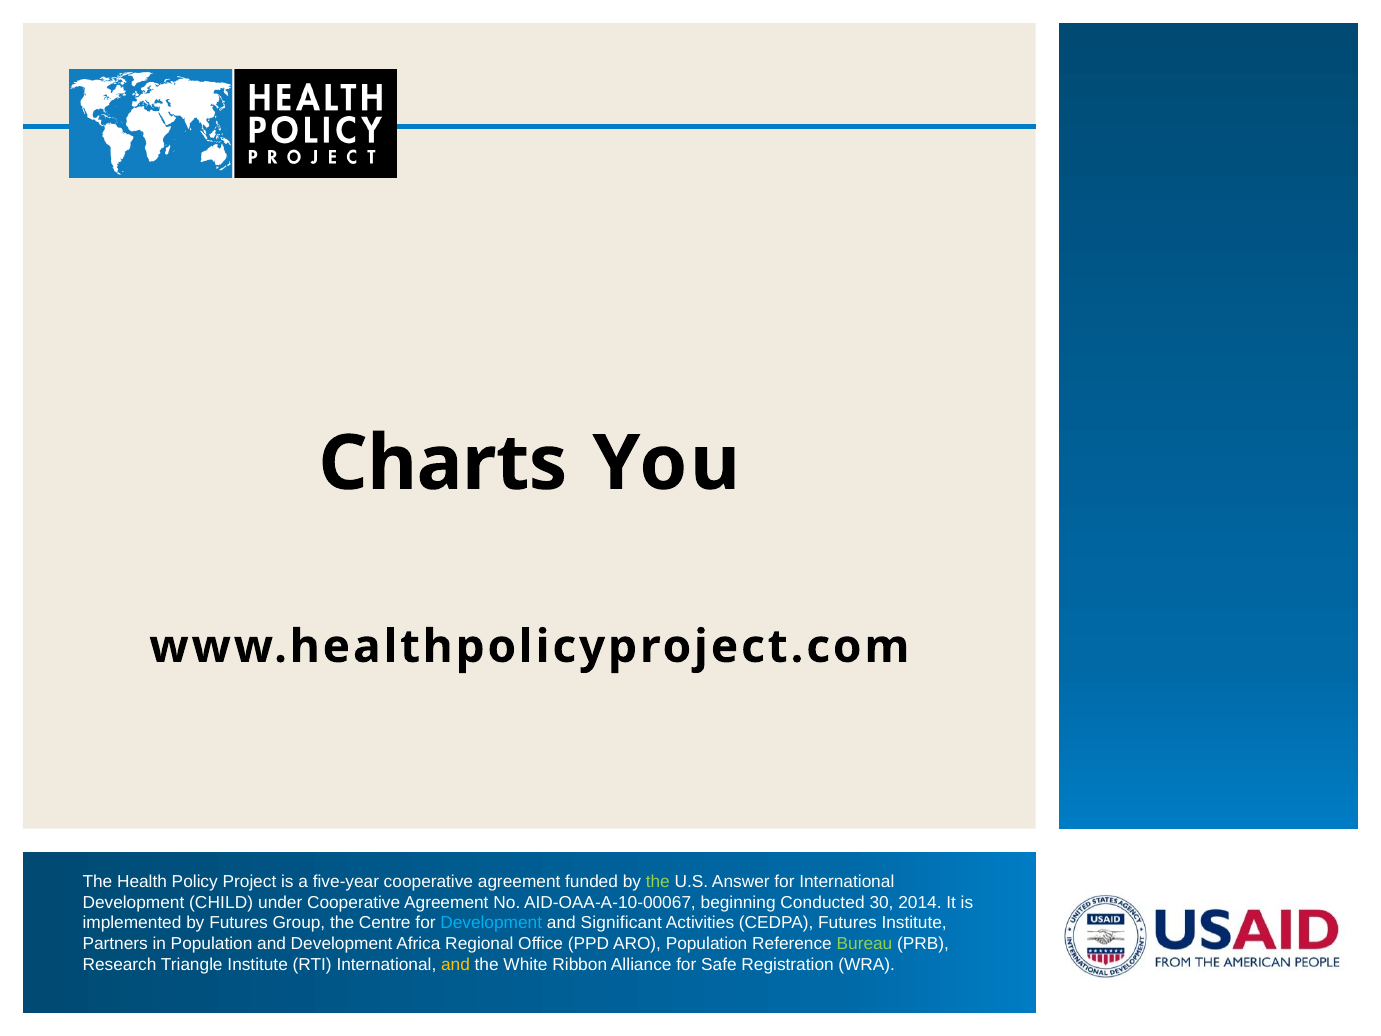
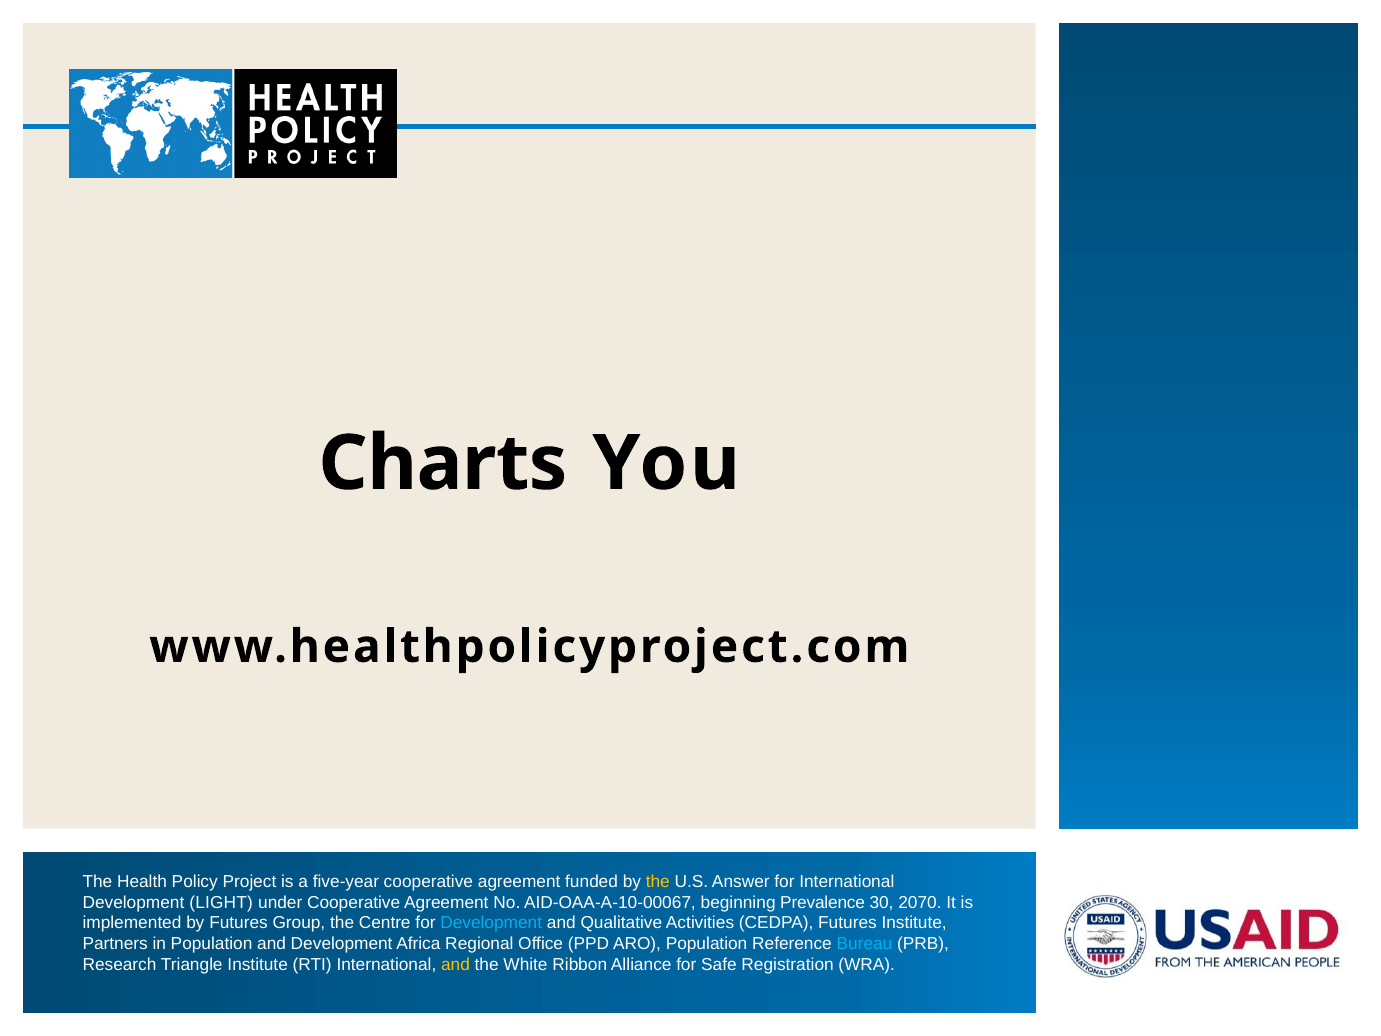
the colour: light green -> yellow (658, 881)
CHILD: CHILD -> LIGHT (221, 902)
Conducted: Conducted -> Prevalence (823, 902)
2014: 2014 -> 2070 (920, 902)
Significant: Significant -> Qualitative (621, 923)
Bureau colour: light green -> light blue (864, 944)
